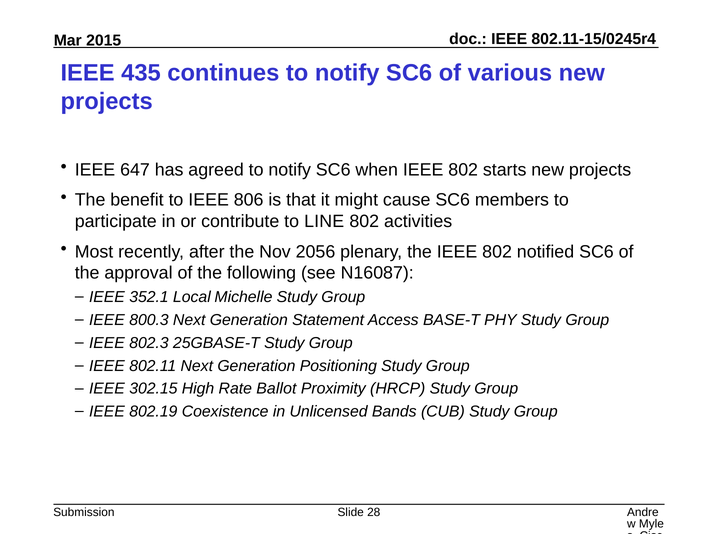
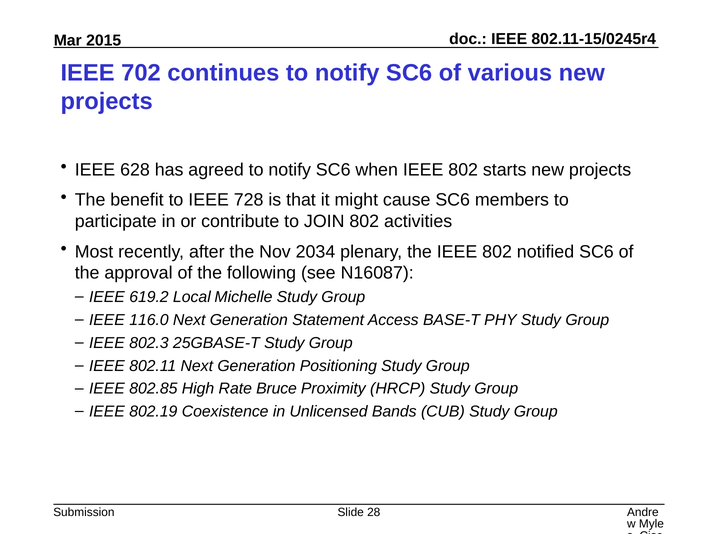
435: 435 -> 702 (141, 73)
647: 647 -> 628 (135, 170)
806: 806 -> 728 (249, 200)
LINE: LINE -> JOIN (324, 221)
2056: 2056 -> 2034 (316, 252)
352.1: 352.1 -> 619.2 (149, 297)
800.3: 800.3 -> 116.0 (149, 320)
302.15: 302.15 -> 802.85 (153, 389)
Ballot: Ballot -> Bruce (277, 389)
